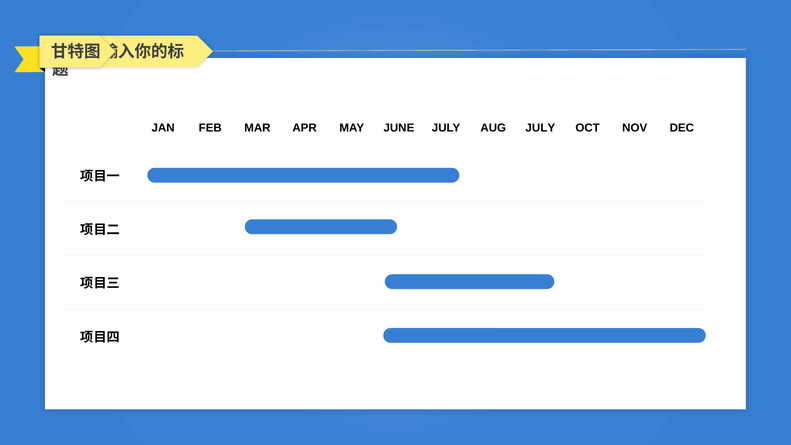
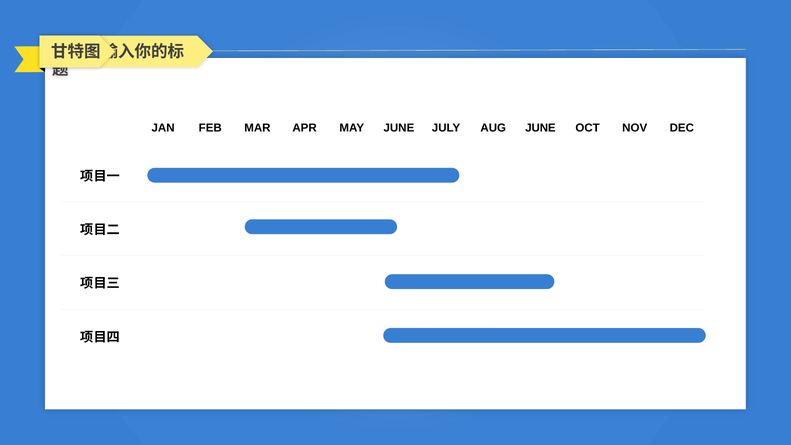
AUG JULY: JULY -> JUNE (540, 128)
